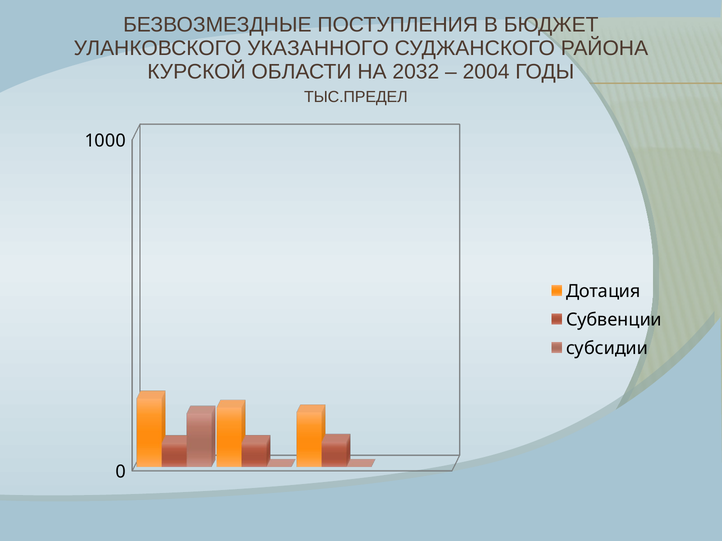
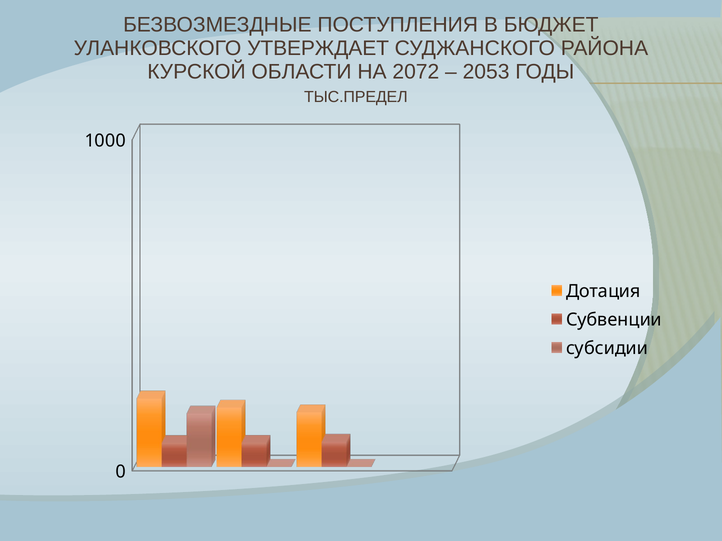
УКАЗАННОГО: УКАЗАННОГО -> УТВЕРЖДАЕТ (318, 49)
2032: 2032 -> 2072 (416, 72)
2004: 2004 -> 2053 (486, 72)
